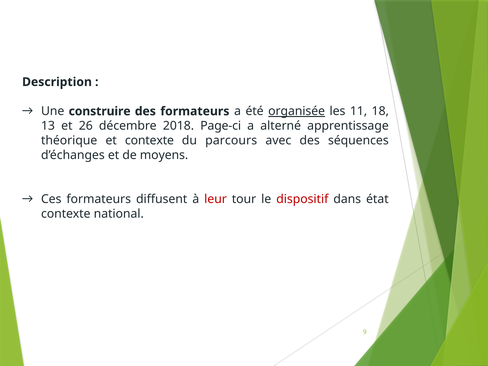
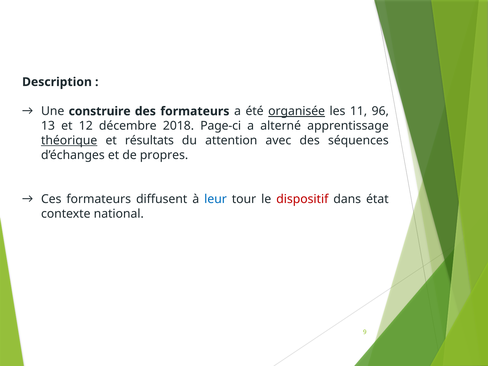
18: 18 -> 96 (380, 111)
26: 26 -> 12 (86, 126)
théorique underline: none -> present (69, 141)
et contexte: contexte -> résultats (149, 141)
parcours: parcours -> attention (231, 141)
moyens: moyens -> propres (164, 155)
leur colour: red -> blue (216, 199)
